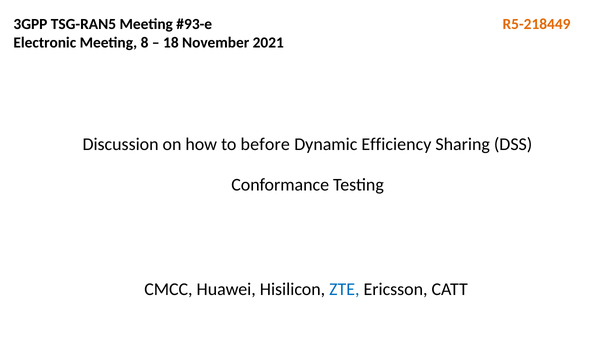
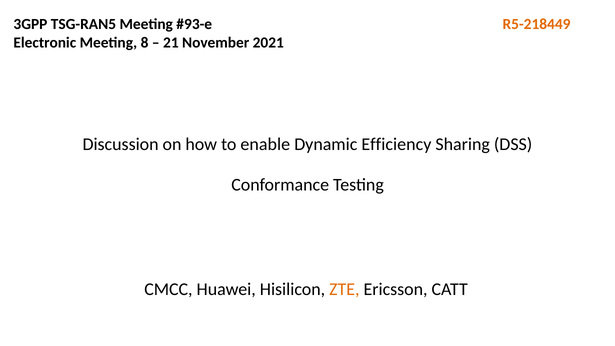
18: 18 -> 21 (171, 43)
before: before -> enable (265, 145)
ZTE colour: blue -> orange (344, 290)
